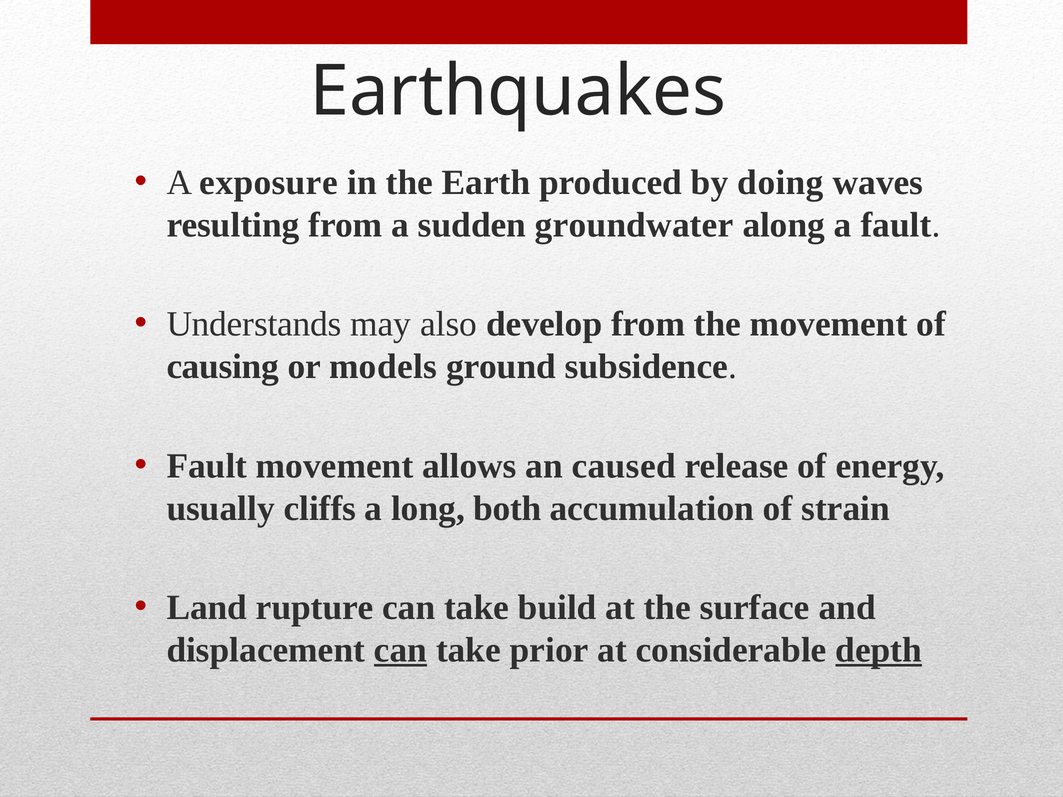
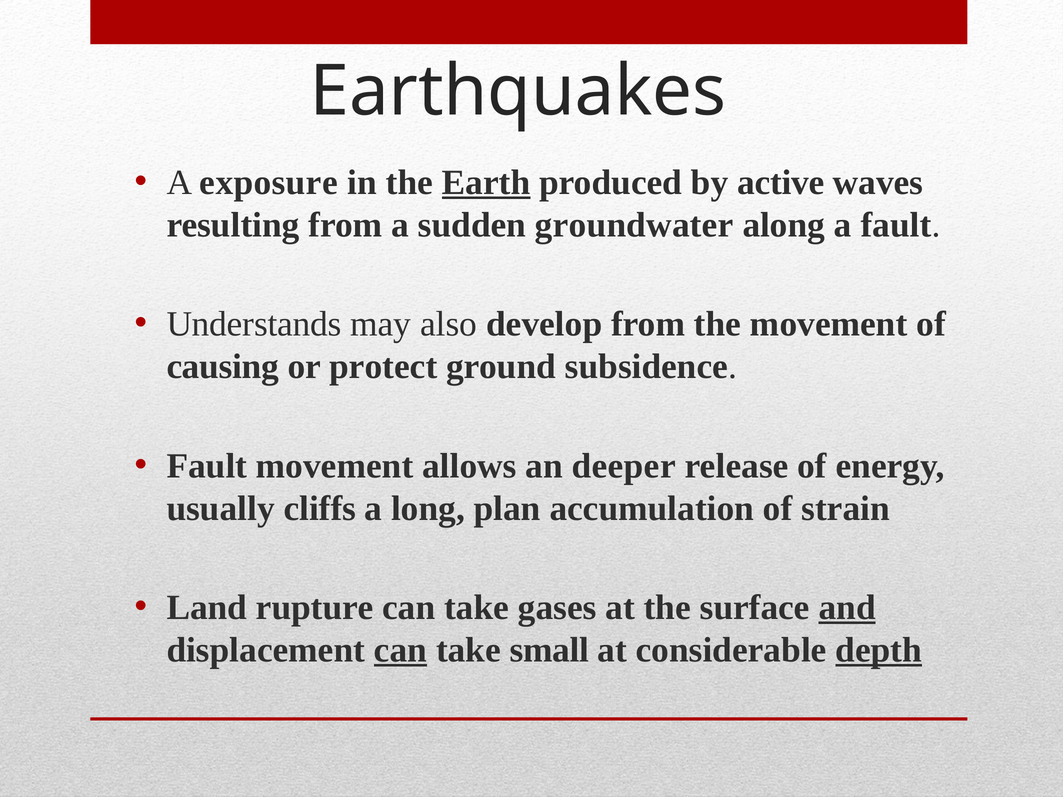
Earth underline: none -> present (486, 183)
doing: doing -> active (781, 183)
models: models -> protect (383, 367)
caused: caused -> deeper (624, 466)
both: both -> plan (507, 509)
build: build -> gases (557, 608)
and underline: none -> present (847, 608)
prior: prior -> small (549, 650)
